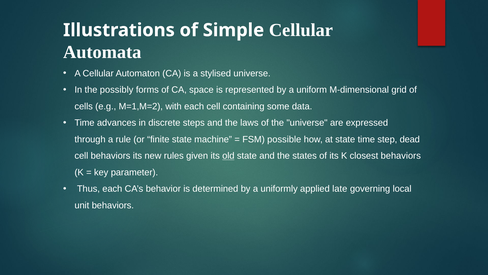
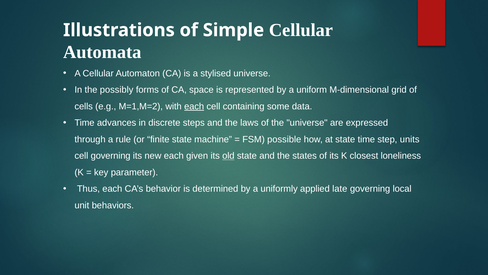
each underline: none -> present (194, 106)
dead: dead -> units (410, 139)
cell behaviors: behaviors -> governing (111, 156)
new rules: rules -> each (174, 156)
closest behaviors: behaviors -> loneliness (401, 156)
